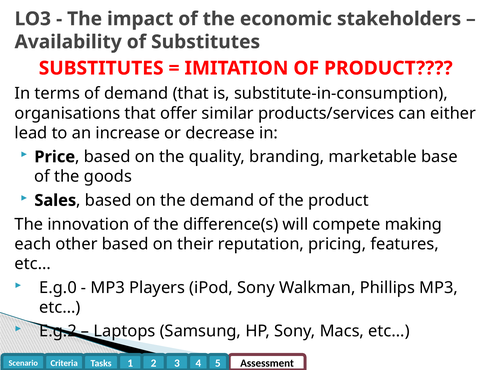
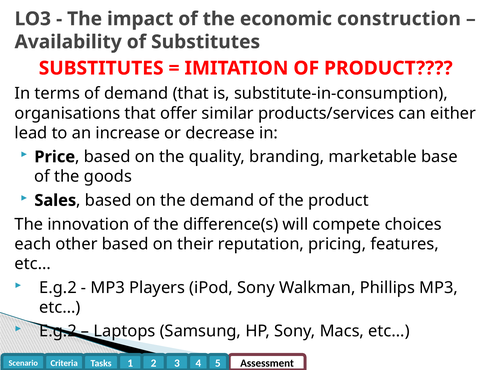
stakeholders: stakeholders -> construction (399, 19)
making: making -> choices (413, 225)
E.g.0: E.g.0 -> E.g.2 (58, 288)
